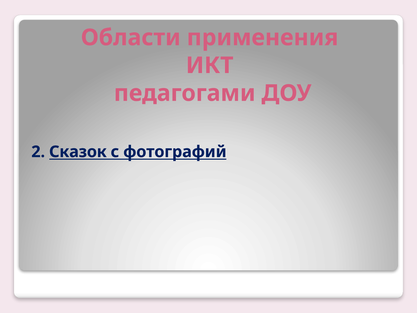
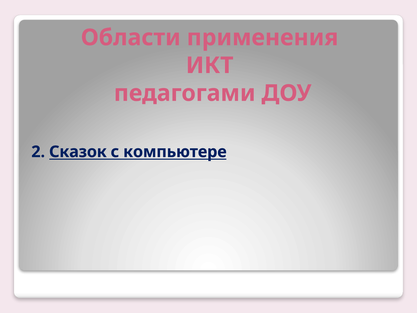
фотографий: фотографий -> компьютере (175, 152)
